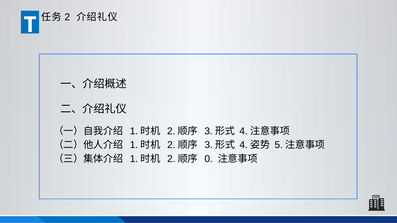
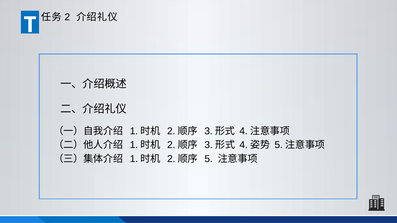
0: 0 -> 5 (209, 159)
